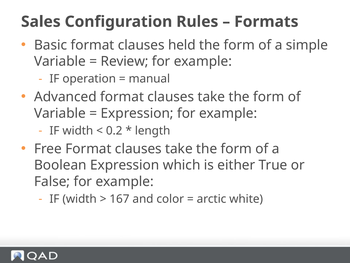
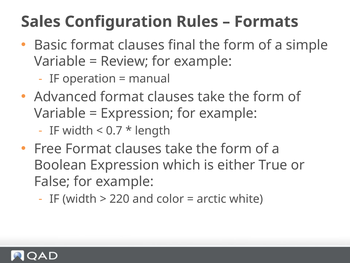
held: held -> final (182, 45)
0.2: 0.2 -> 0.7 (114, 130)
167: 167 -> 220 (119, 199)
